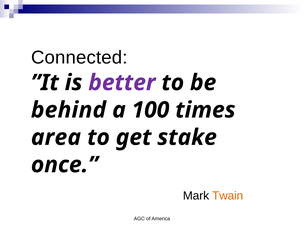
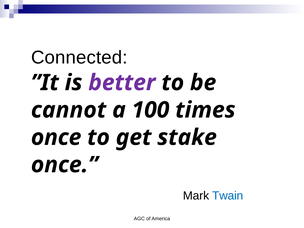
behind: behind -> cannot (69, 110)
area: area -> once (56, 137)
Twain colour: orange -> blue (228, 196)
